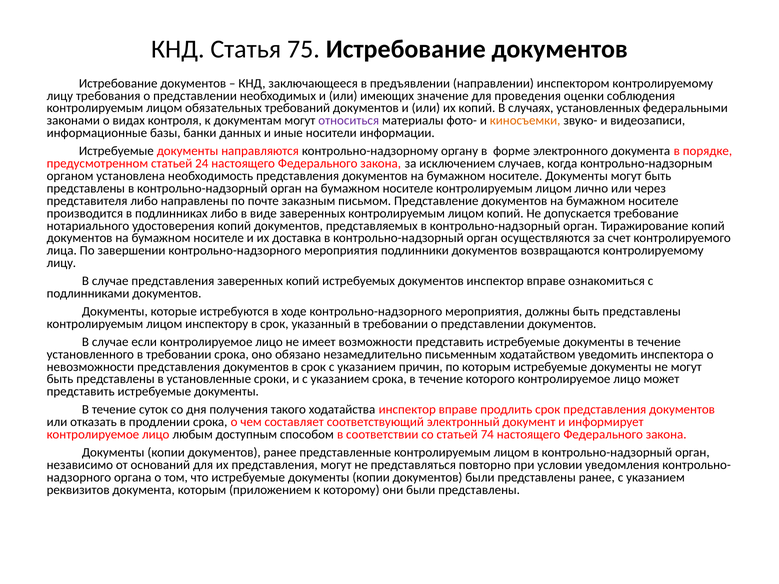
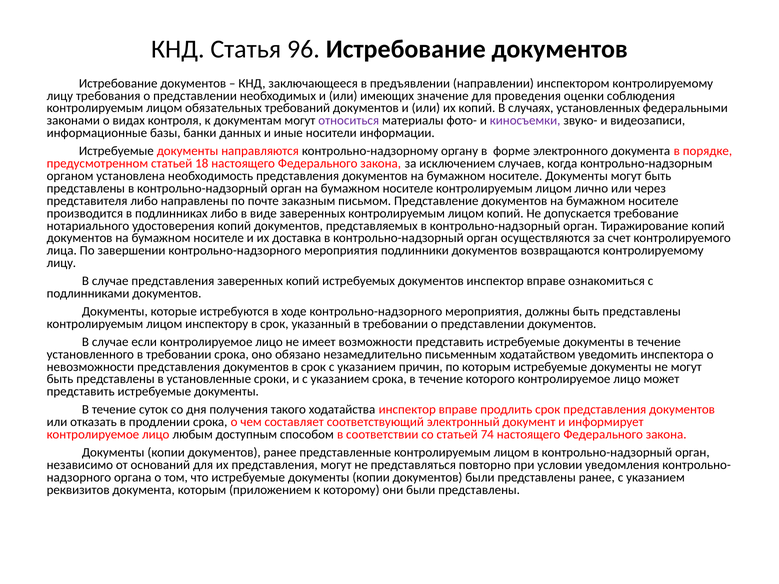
75: 75 -> 96 (303, 49)
киносъемки colour: orange -> purple (525, 121)
24: 24 -> 18 (202, 164)
